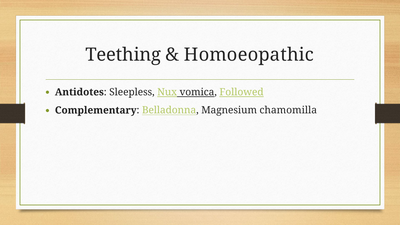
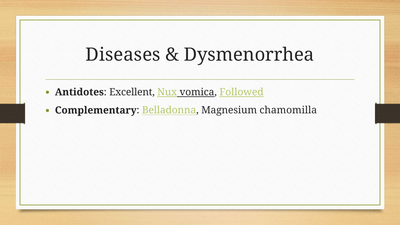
Teething: Teething -> Diseases (123, 55)
Homoeopathic: Homoeopathic -> Dysmenorrhea (249, 55)
Sleepless: Sleepless -> Excellent (132, 92)
